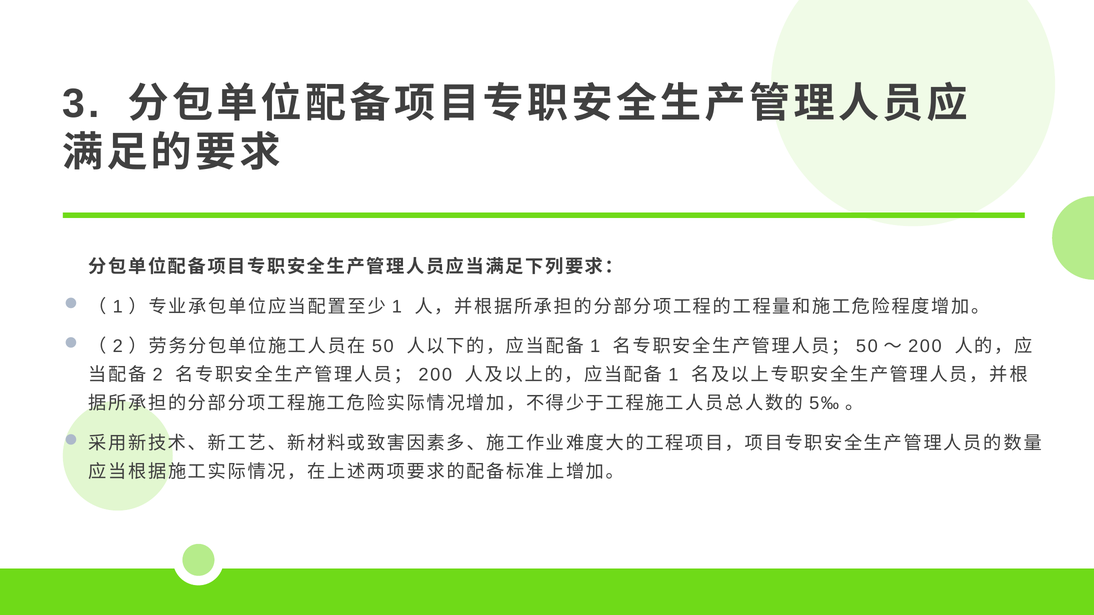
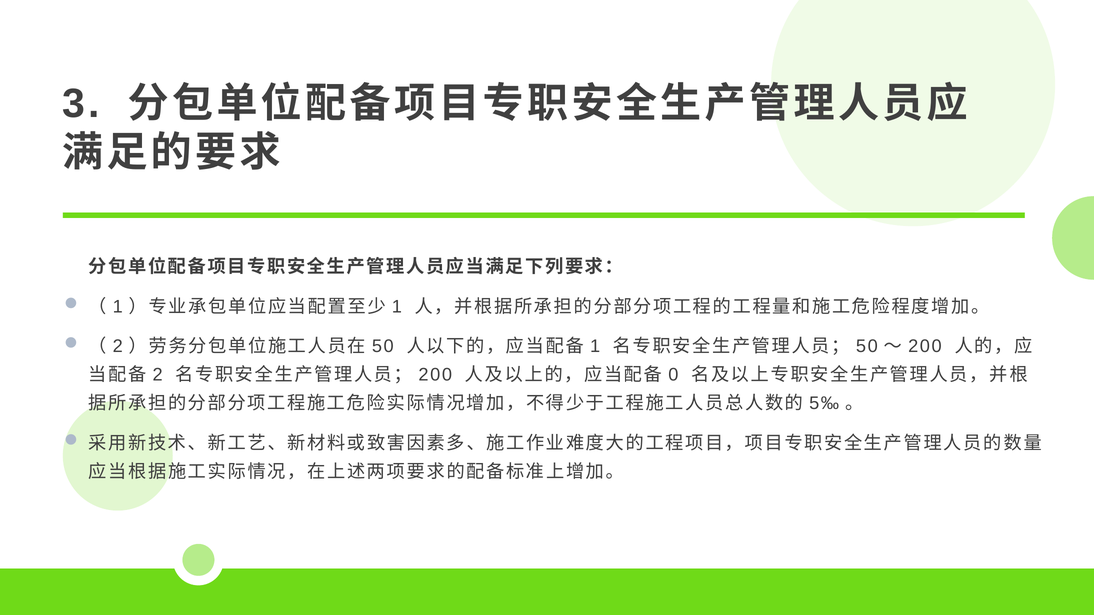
1: 1 -> 0 (673, 375)
